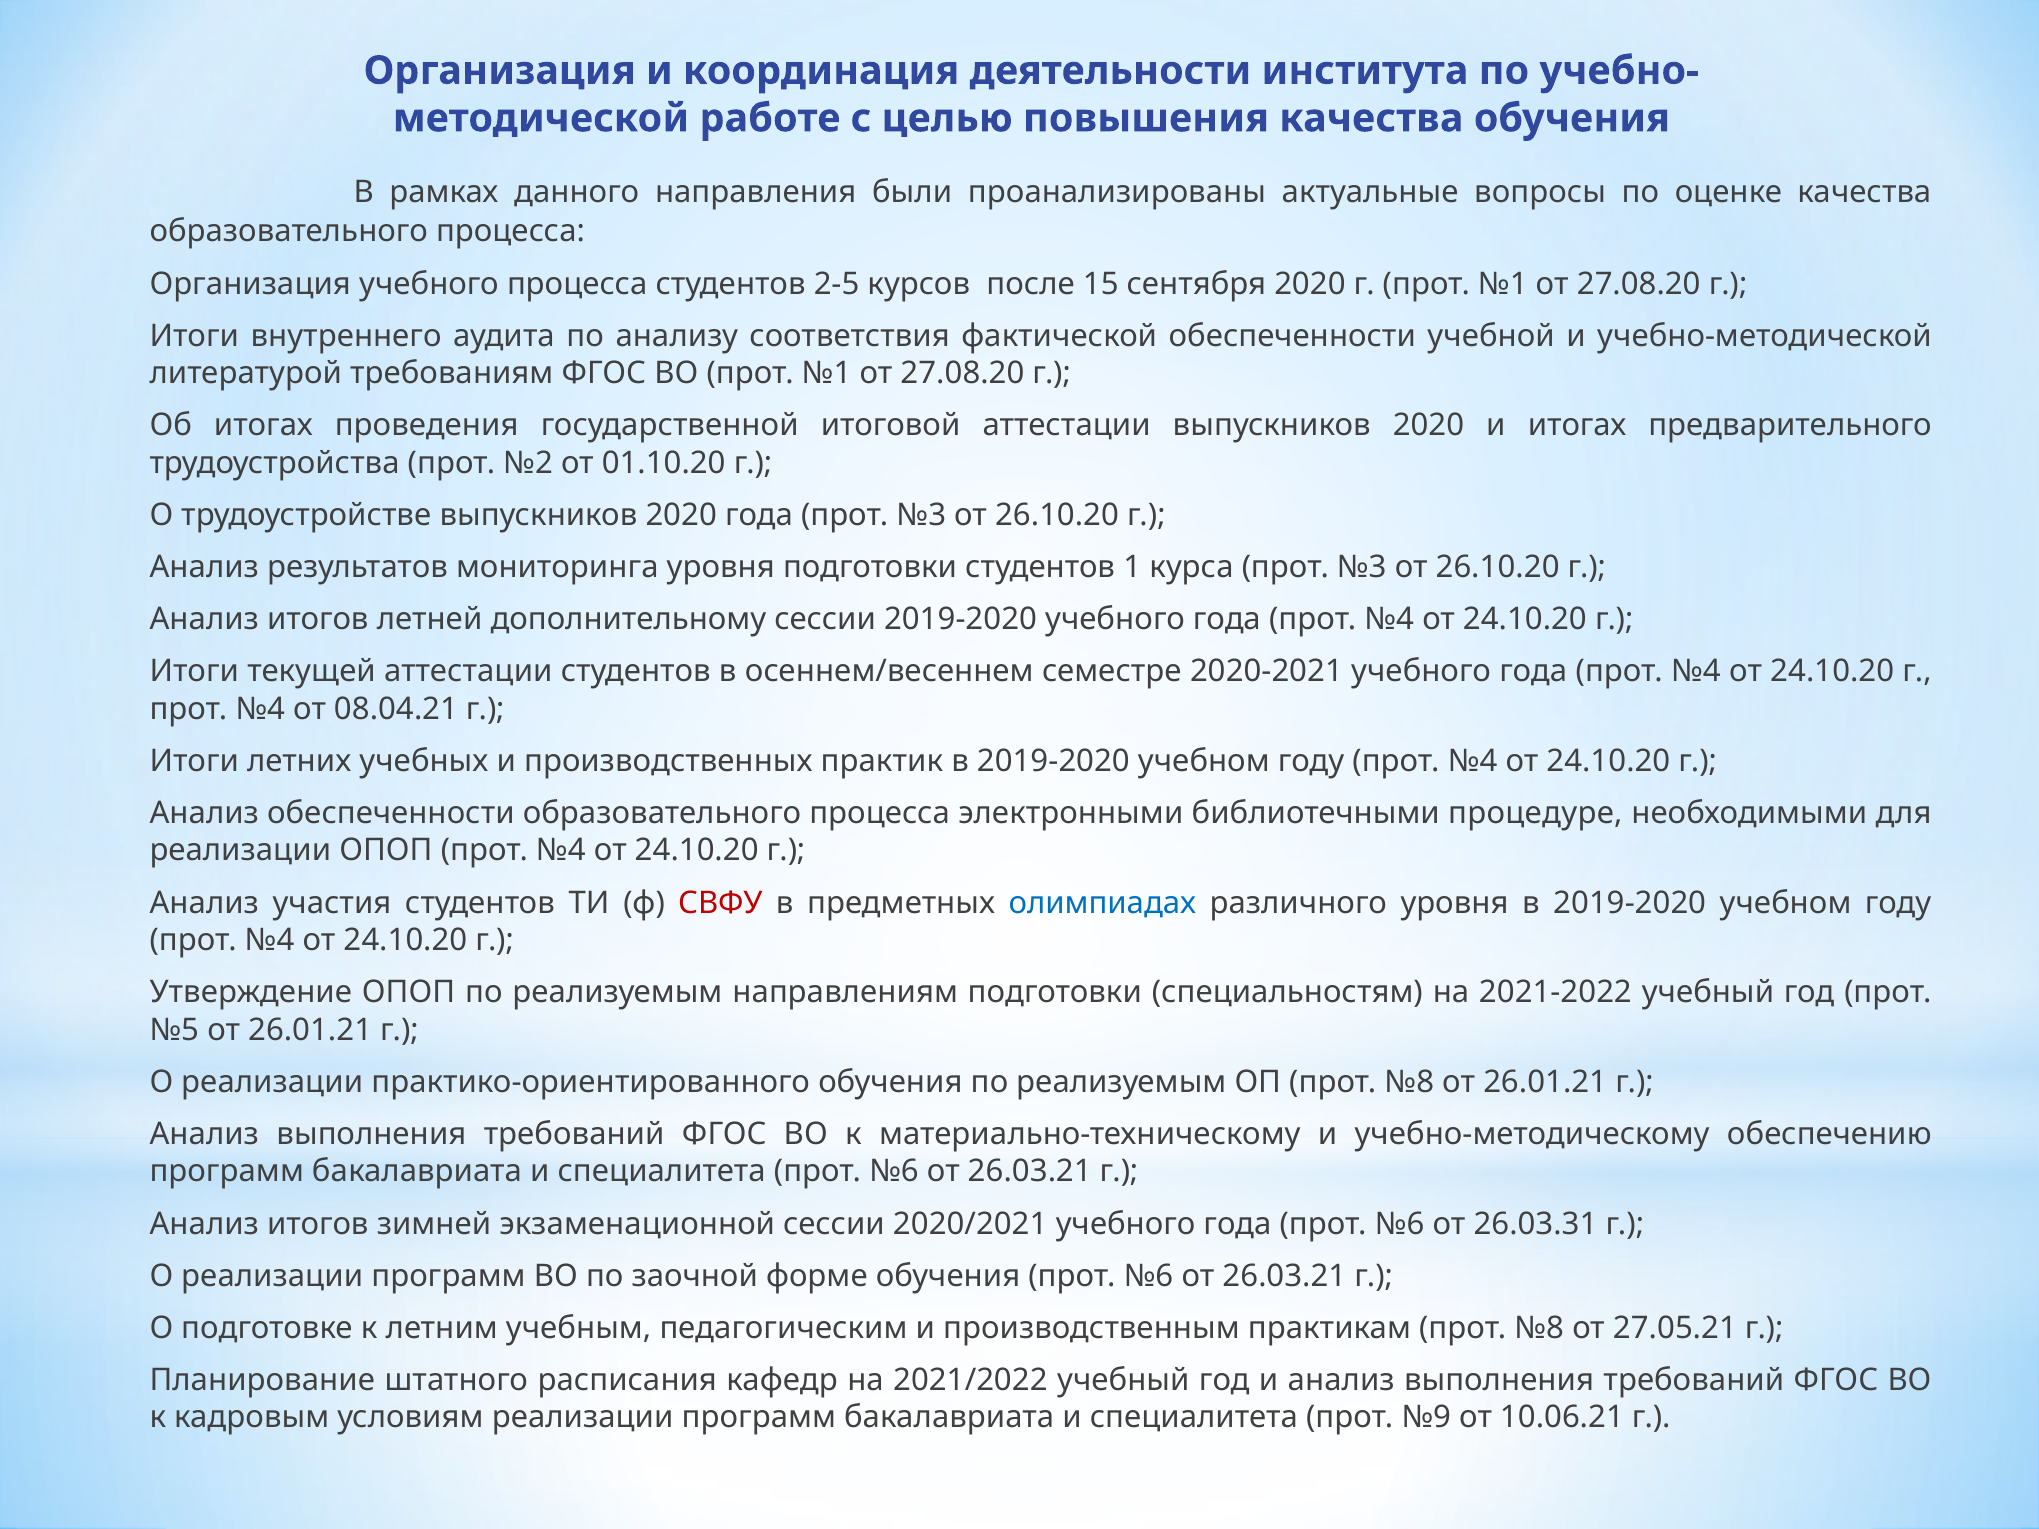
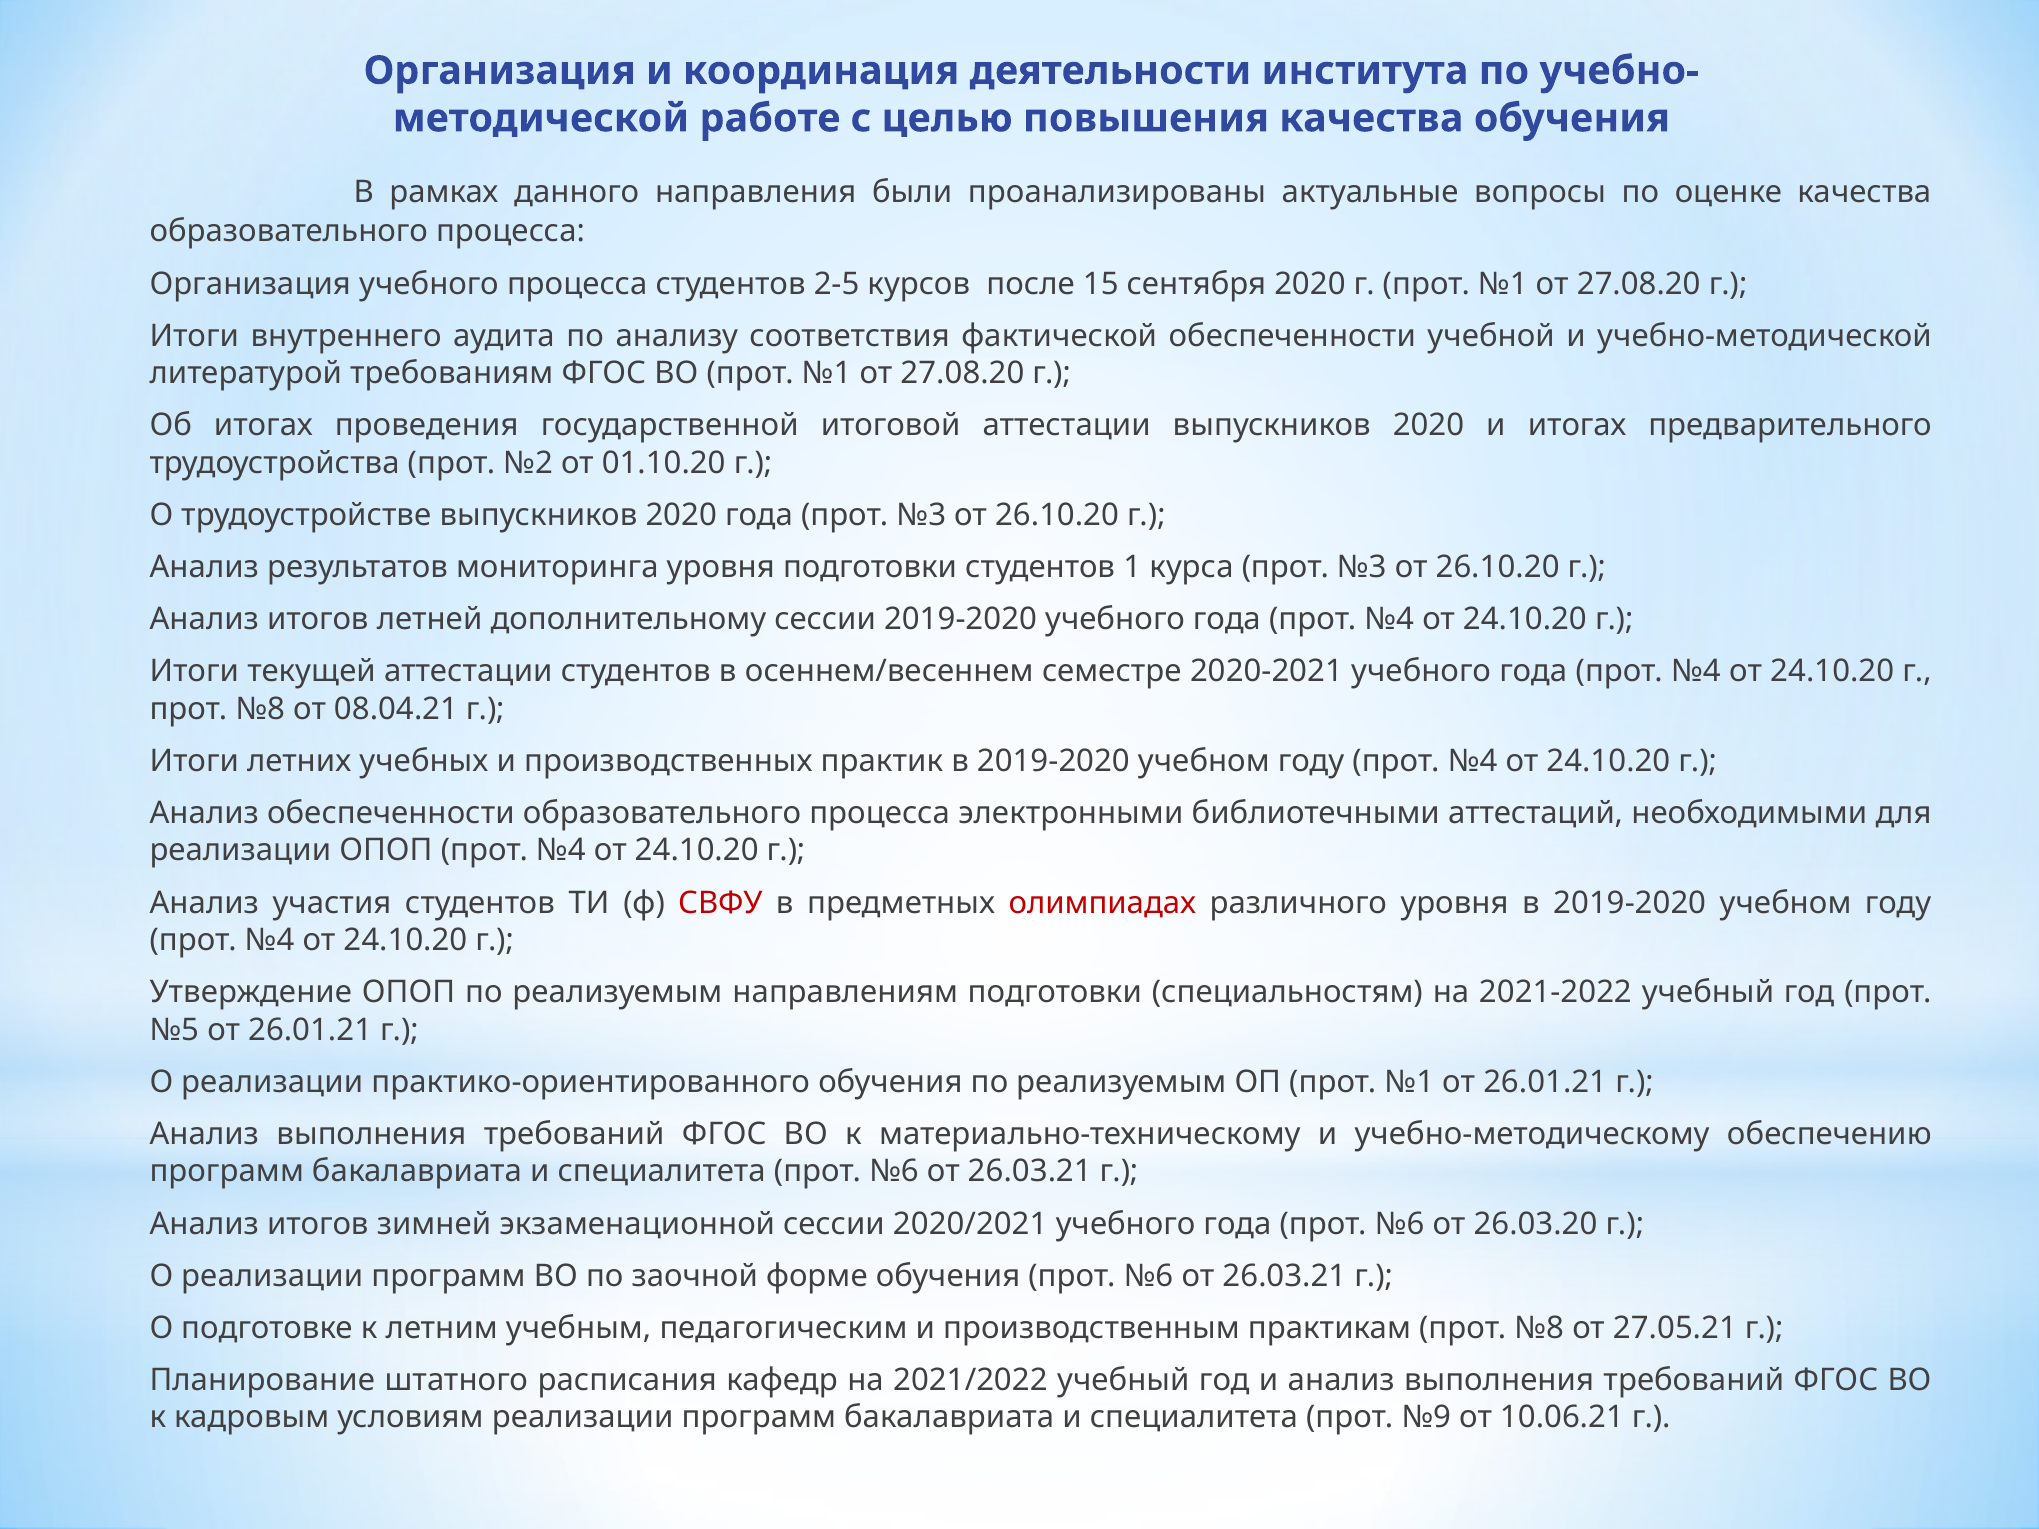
№4: №4 -> №8 (260, 709)
библиотечными процедуре: процедуре -> аттестаций (1536, 813)
олимпиадах colour: blue -> red (1102, 903)
ОП прот №8: №8 -> №1 (1409, 1082)
26.03.31: 26.03.31 -> 26.03.20 (1535, 1224)
